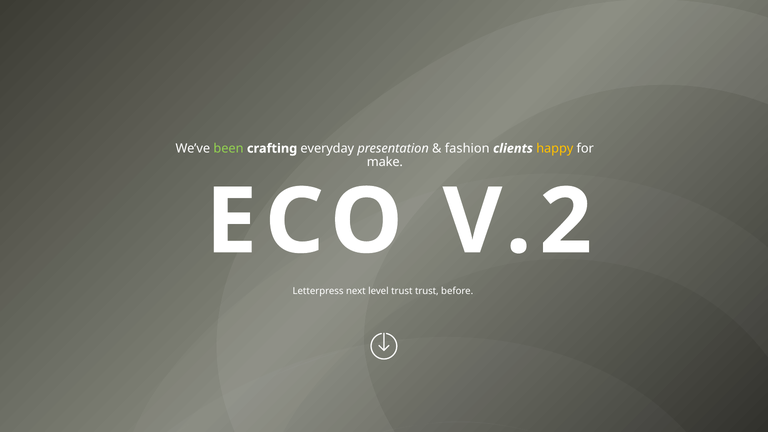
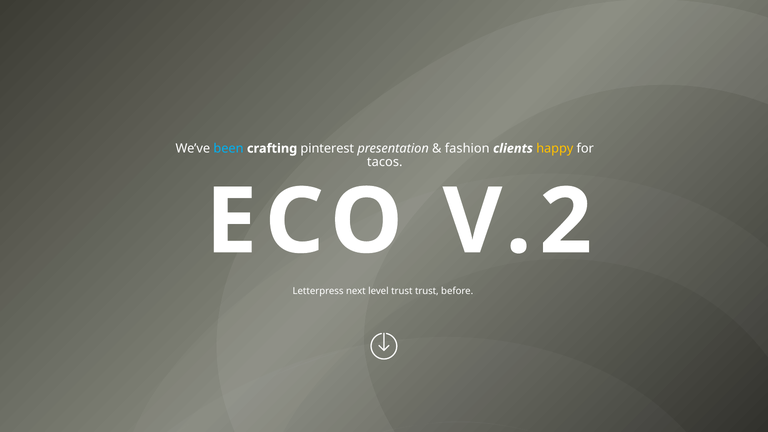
been colour: light green -> light blue (229, 148)
everyday: everyday -> pinterest (327, 148)
make: make -> tacos (385, 162)
